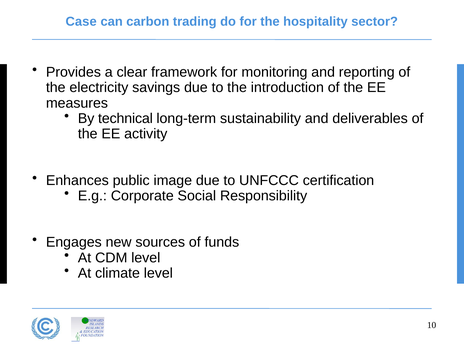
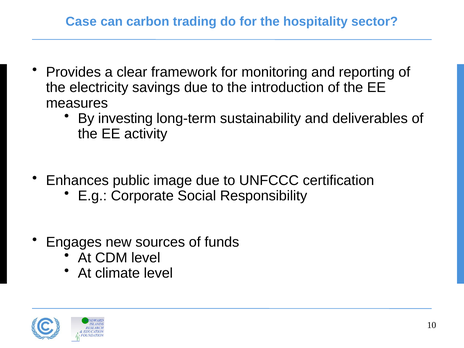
technical: technical -> investing (125, 119)
